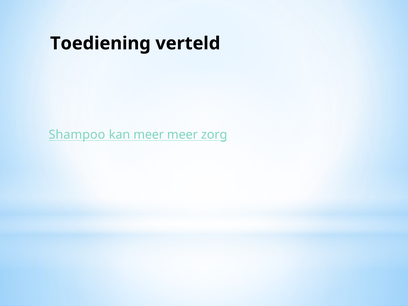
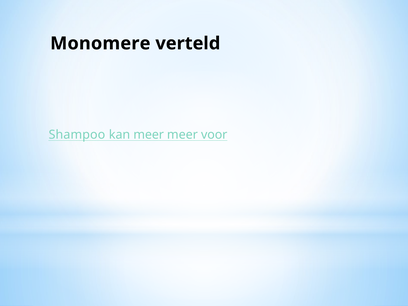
Toediening: Toediening -> Monomere (100, 43)
zorg: zorg -> voor (214, 135)
